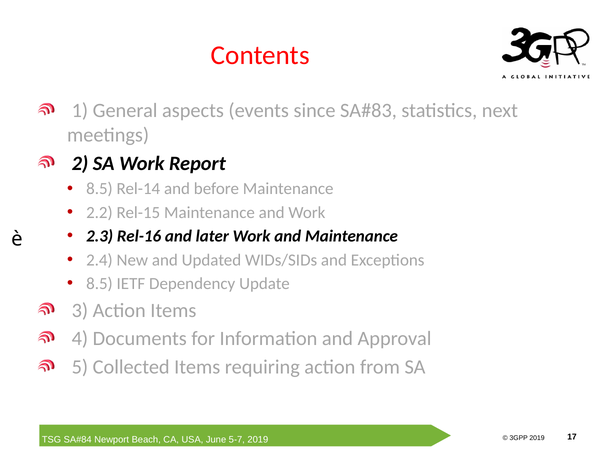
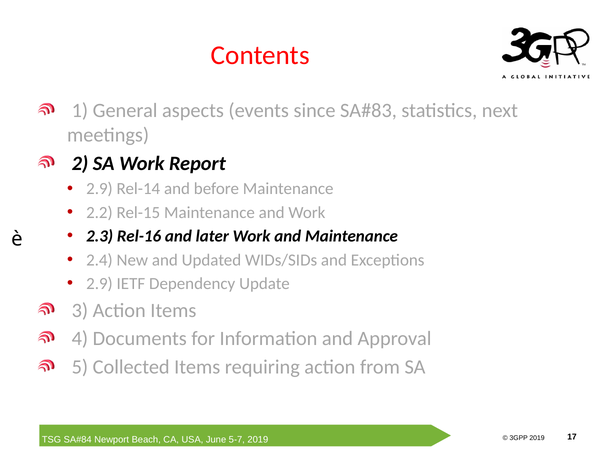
8.5: 8.5 -> 2.9 (99, 189)
8.5: 8.5 -> 2.9 (99, 284)
